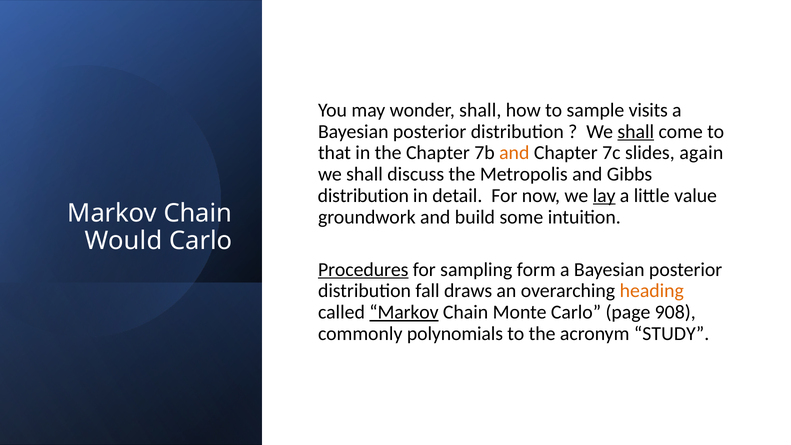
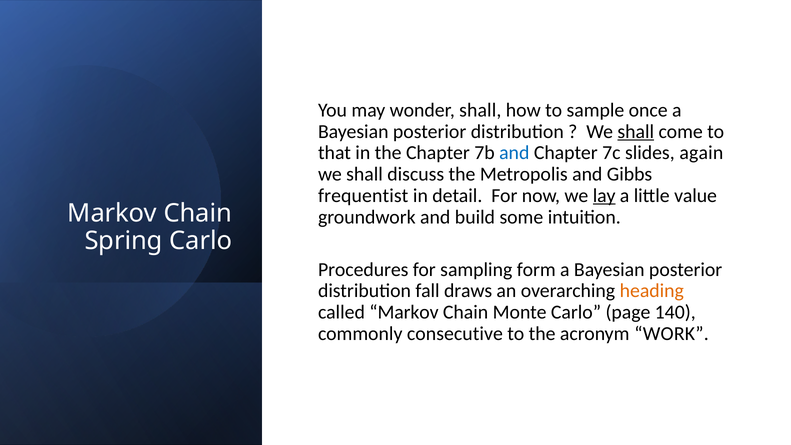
visits: visits -> once (648, 110)
and colour: orange -> blue (514, 153)
distribution: distribution -> frequentist (363, 196)
Would: Would -> Spring (124, 241)
Procedures underline: present -> none (363, 270)
Markov underline: present -> none (404, 312)
908: 908 -> 140 (675, 312)
polynomials: polynomials -> consecutive (455, 334)
STUDY: STUDY -> WORK (672, 334)
